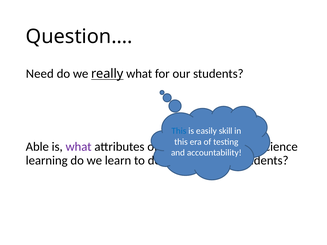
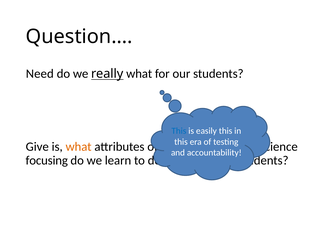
easily skill: skill -> this (226, 131)
Able: Able -> Give (37, 147)
what colour: purple -> orange (79, 147)
learning: learning -> focusing (47, 161)
